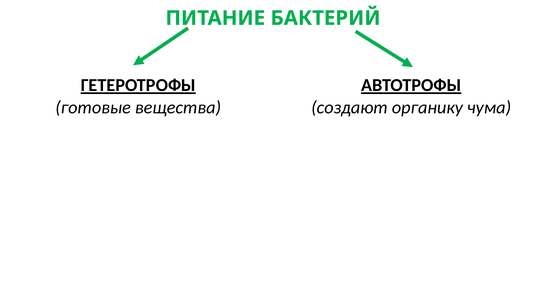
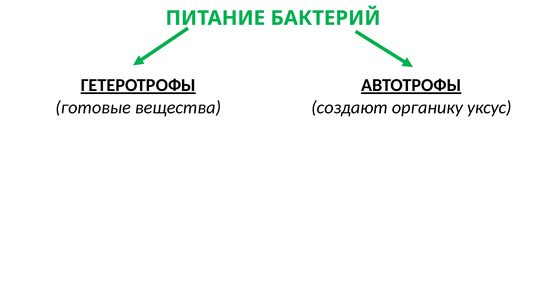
чума: чума -> уксус (489, 108)
